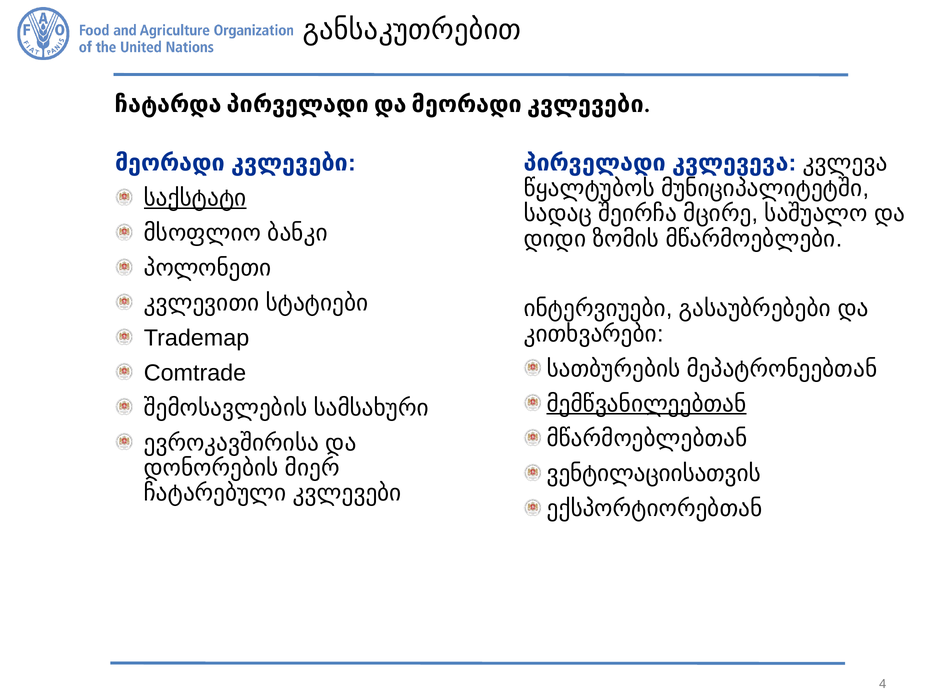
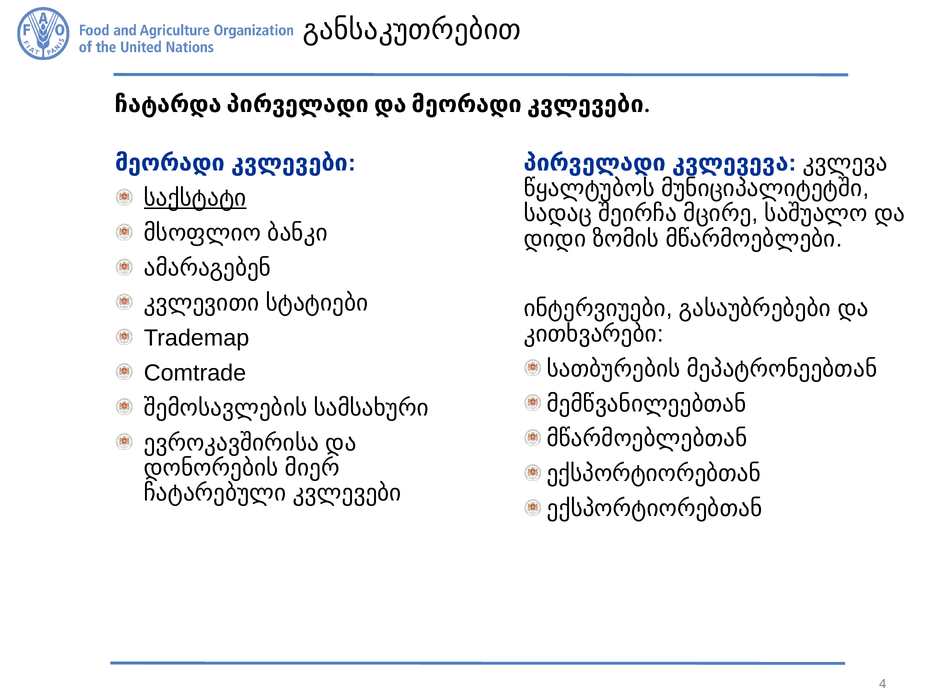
პოლონეთი: პოლონეთი -> ამარაგებენ (207, 268)
მემწვანილეებთან underline: present -> none (647, 404)
ვენტილაციისათვის: ვენტილაციისათვის -> ექსპორტიორებთან (654, 474)
